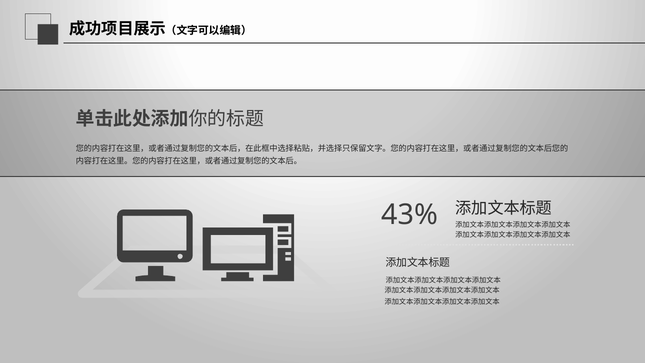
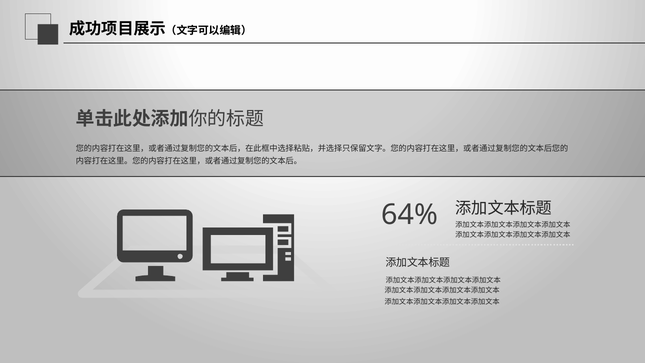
43%: 43% -> 64% (410, 215)
